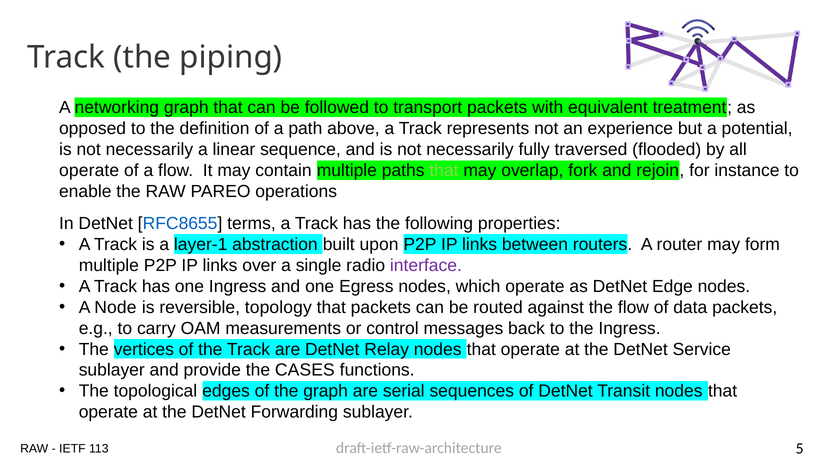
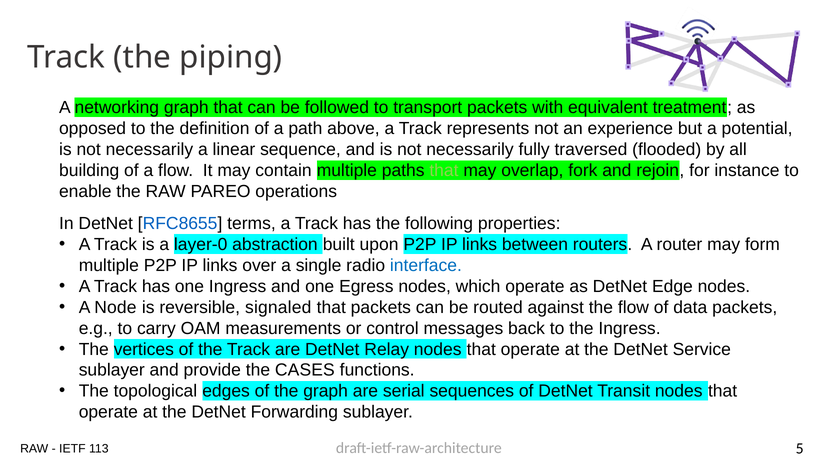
operate: operate -> building (89, 170)
layer-1: layer-1 -> layer-0 (201, 244)
interface colour: purple -> blue (426, 265)
topology: topology -> signaled (278, 307)
